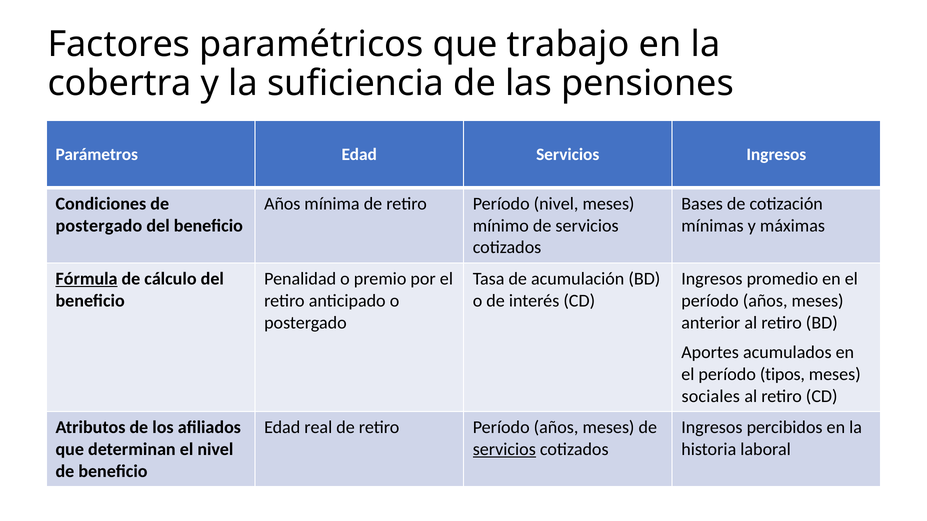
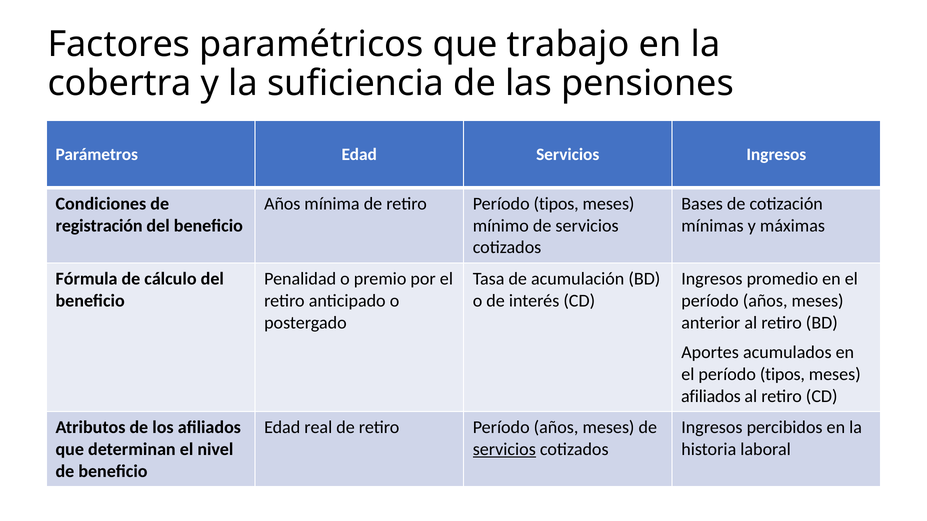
retiro Período nivel: nivel -> tipos (556, 204)
postergado: postergado -> registración (99, 226)
Fórmula underline: present -> none (87, 279)
sociales: sociales -> afiliados (711, 397)
